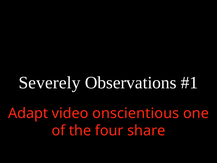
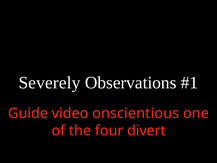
Adapt: Adapt -> Guide (28, 113)
share: share -> divert (146, 130)
